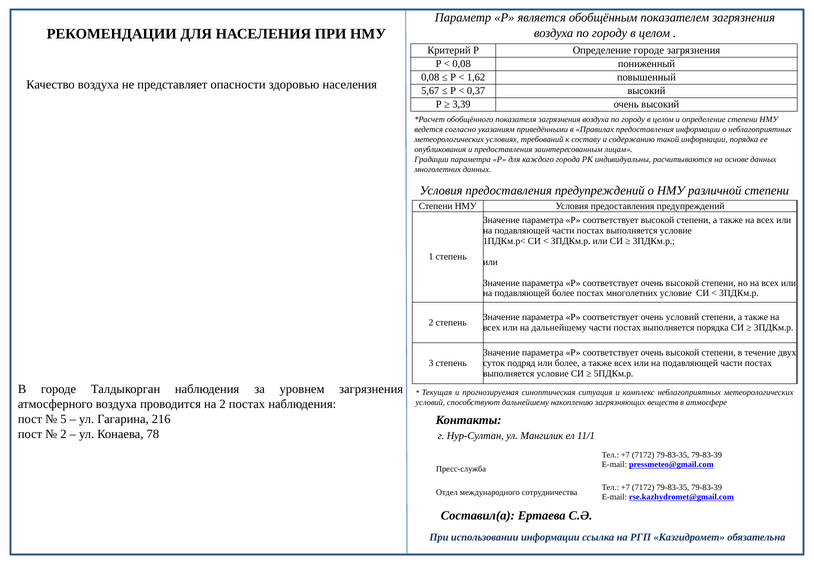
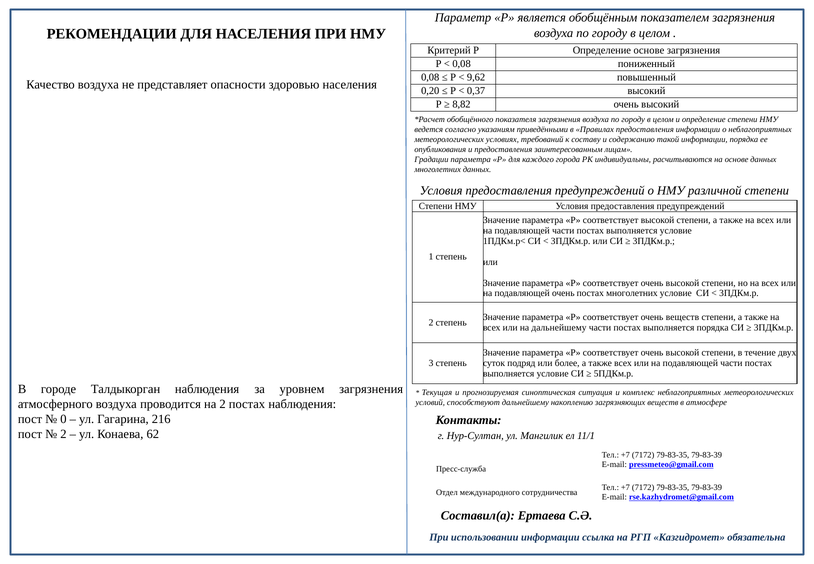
Определение городе: городе -> основе (649, 50)
1,62: 1,62 -> 9,62 (476, 77)
5,67: 5,67 -> 0,20 (430, 91)
3,39: 3,39 -> 8,82 (461, 104)
подавляющей более: более -> очень (563, 293)
очень условий: условий -> веществ (682, 317)
5: 5 -> 0 (63, 419)
78: 78 -> 62 (153, 434)
